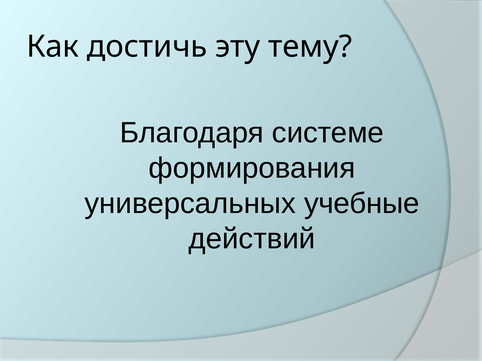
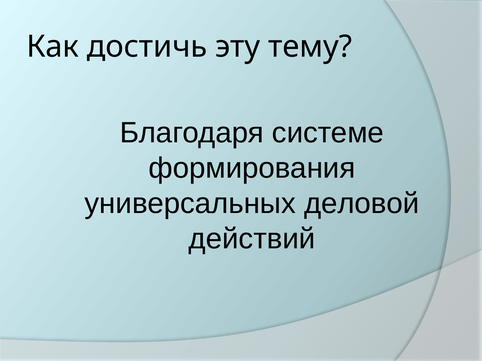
учебные: учебные -> деловой (362, 204)
